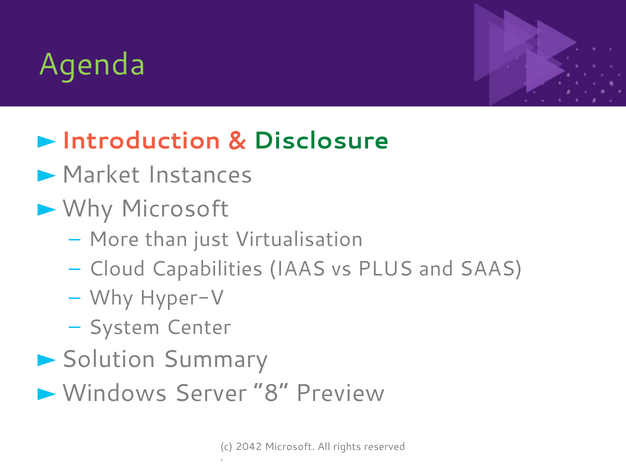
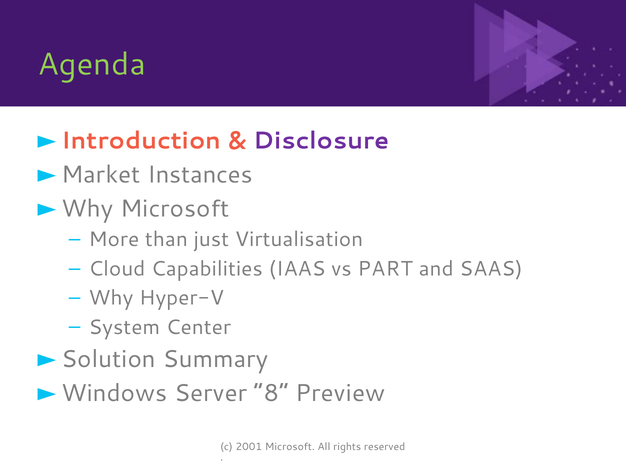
Disclosure colour: green -> purple (321, 141)
PLUS: PLUS -> PART (385, 269)
2042: 2042 -> 2001 (249, 447)
